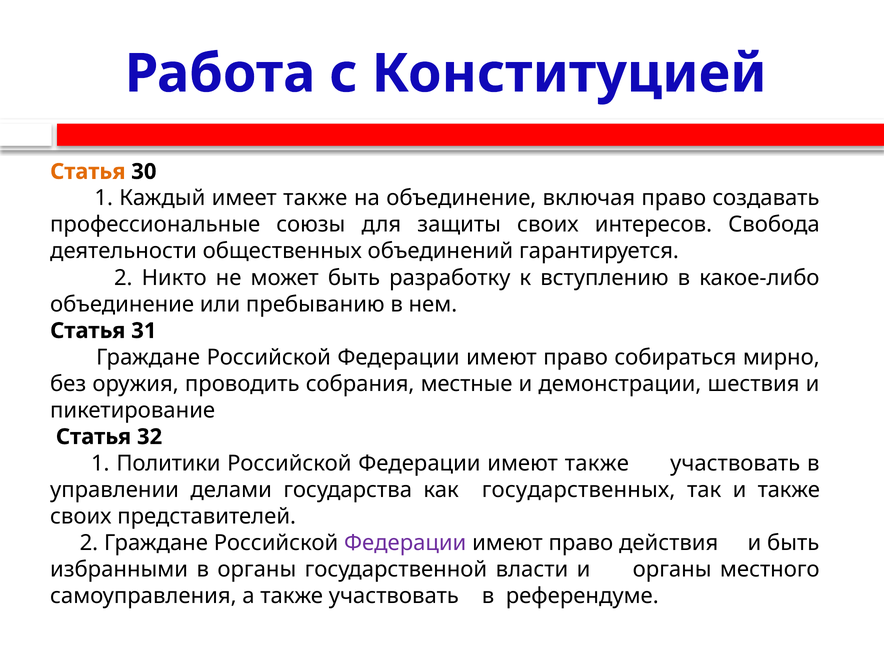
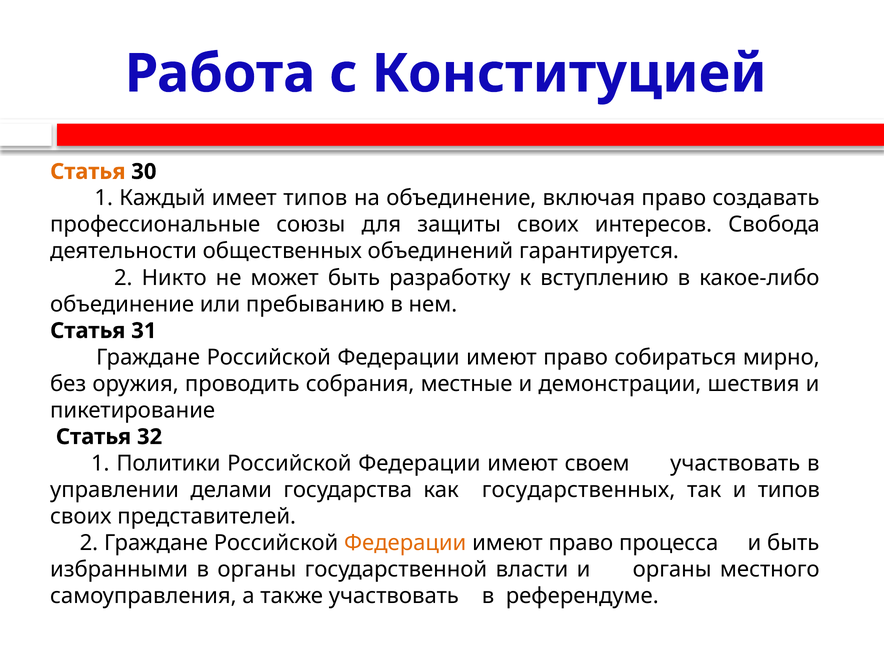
имеет также: также -> типов (315, 198)
имеют также: также -> своем (597, 463)
и также: также -> типов (789, 490)
Федерации colour: purple -> orange (405, 543)
действия: действия -> процесса (669, 543)
